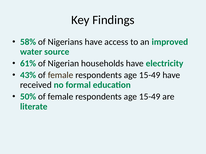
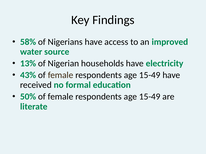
61%: 61% -> 13% (28, 64)
